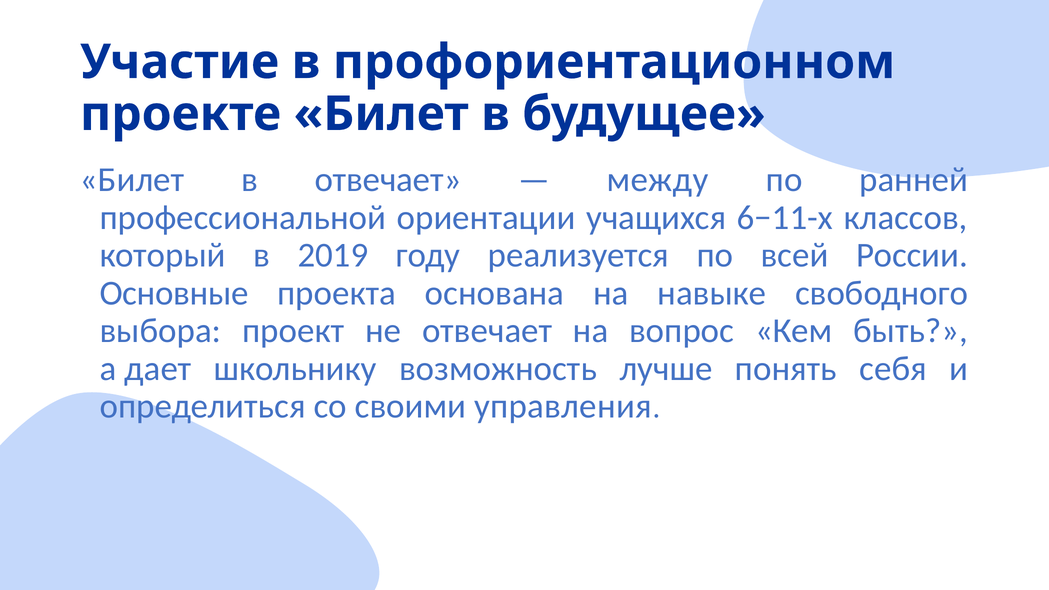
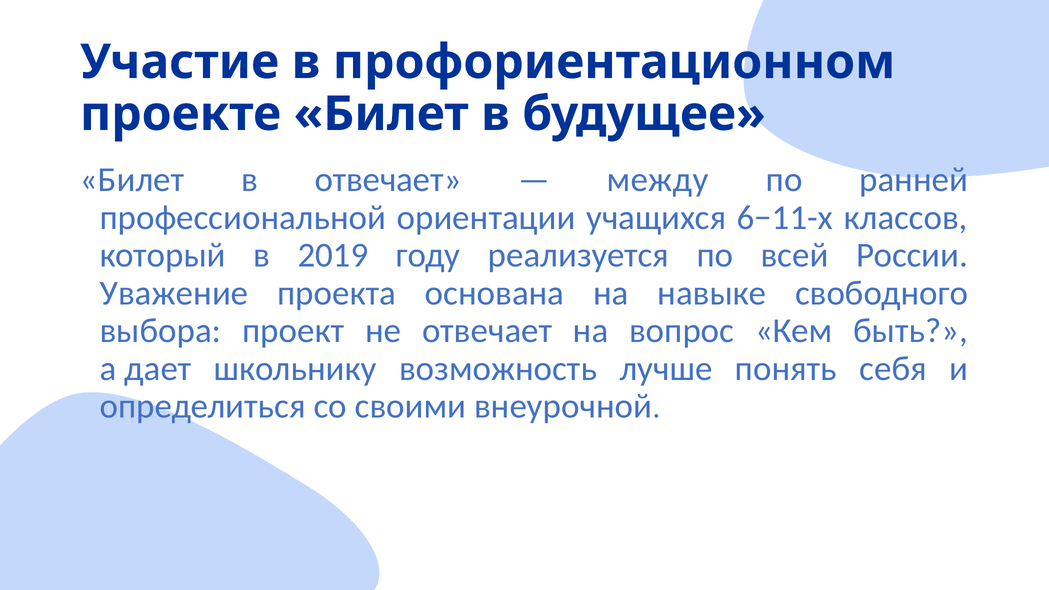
Основные: Основные -> Уважение (174, 293)
управления: управления -> внеурочной (563, 406)
